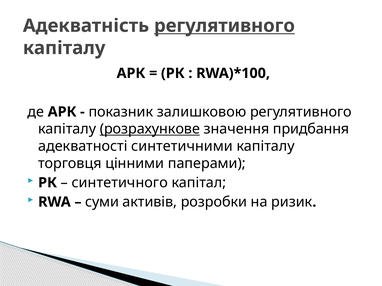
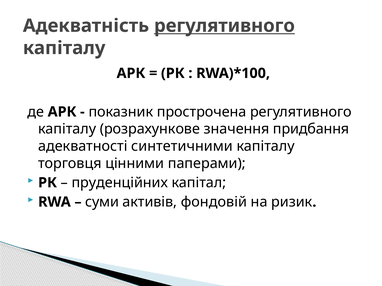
залишковою: залишковою -> прострочена (202, 112)
розрахункове underline: present -> none (150, 129)
синтетичного: синтетичного -> пруденційних (120, 183)
розробки: розробки -> фондовій (214, 202)
